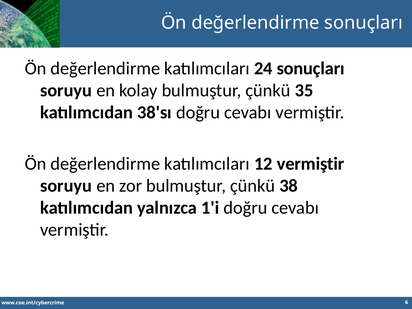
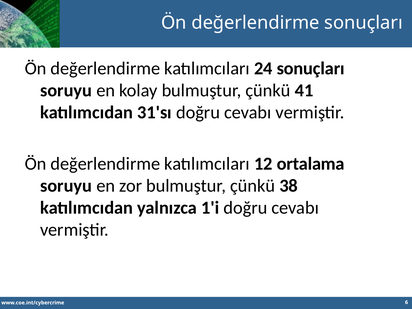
35: 35 -> 41 (304, 91)
38'sı: 38'sı -> 31'sı (154, 113)
12 vermiştir: vermiştir -> ortalama (311, 164)
